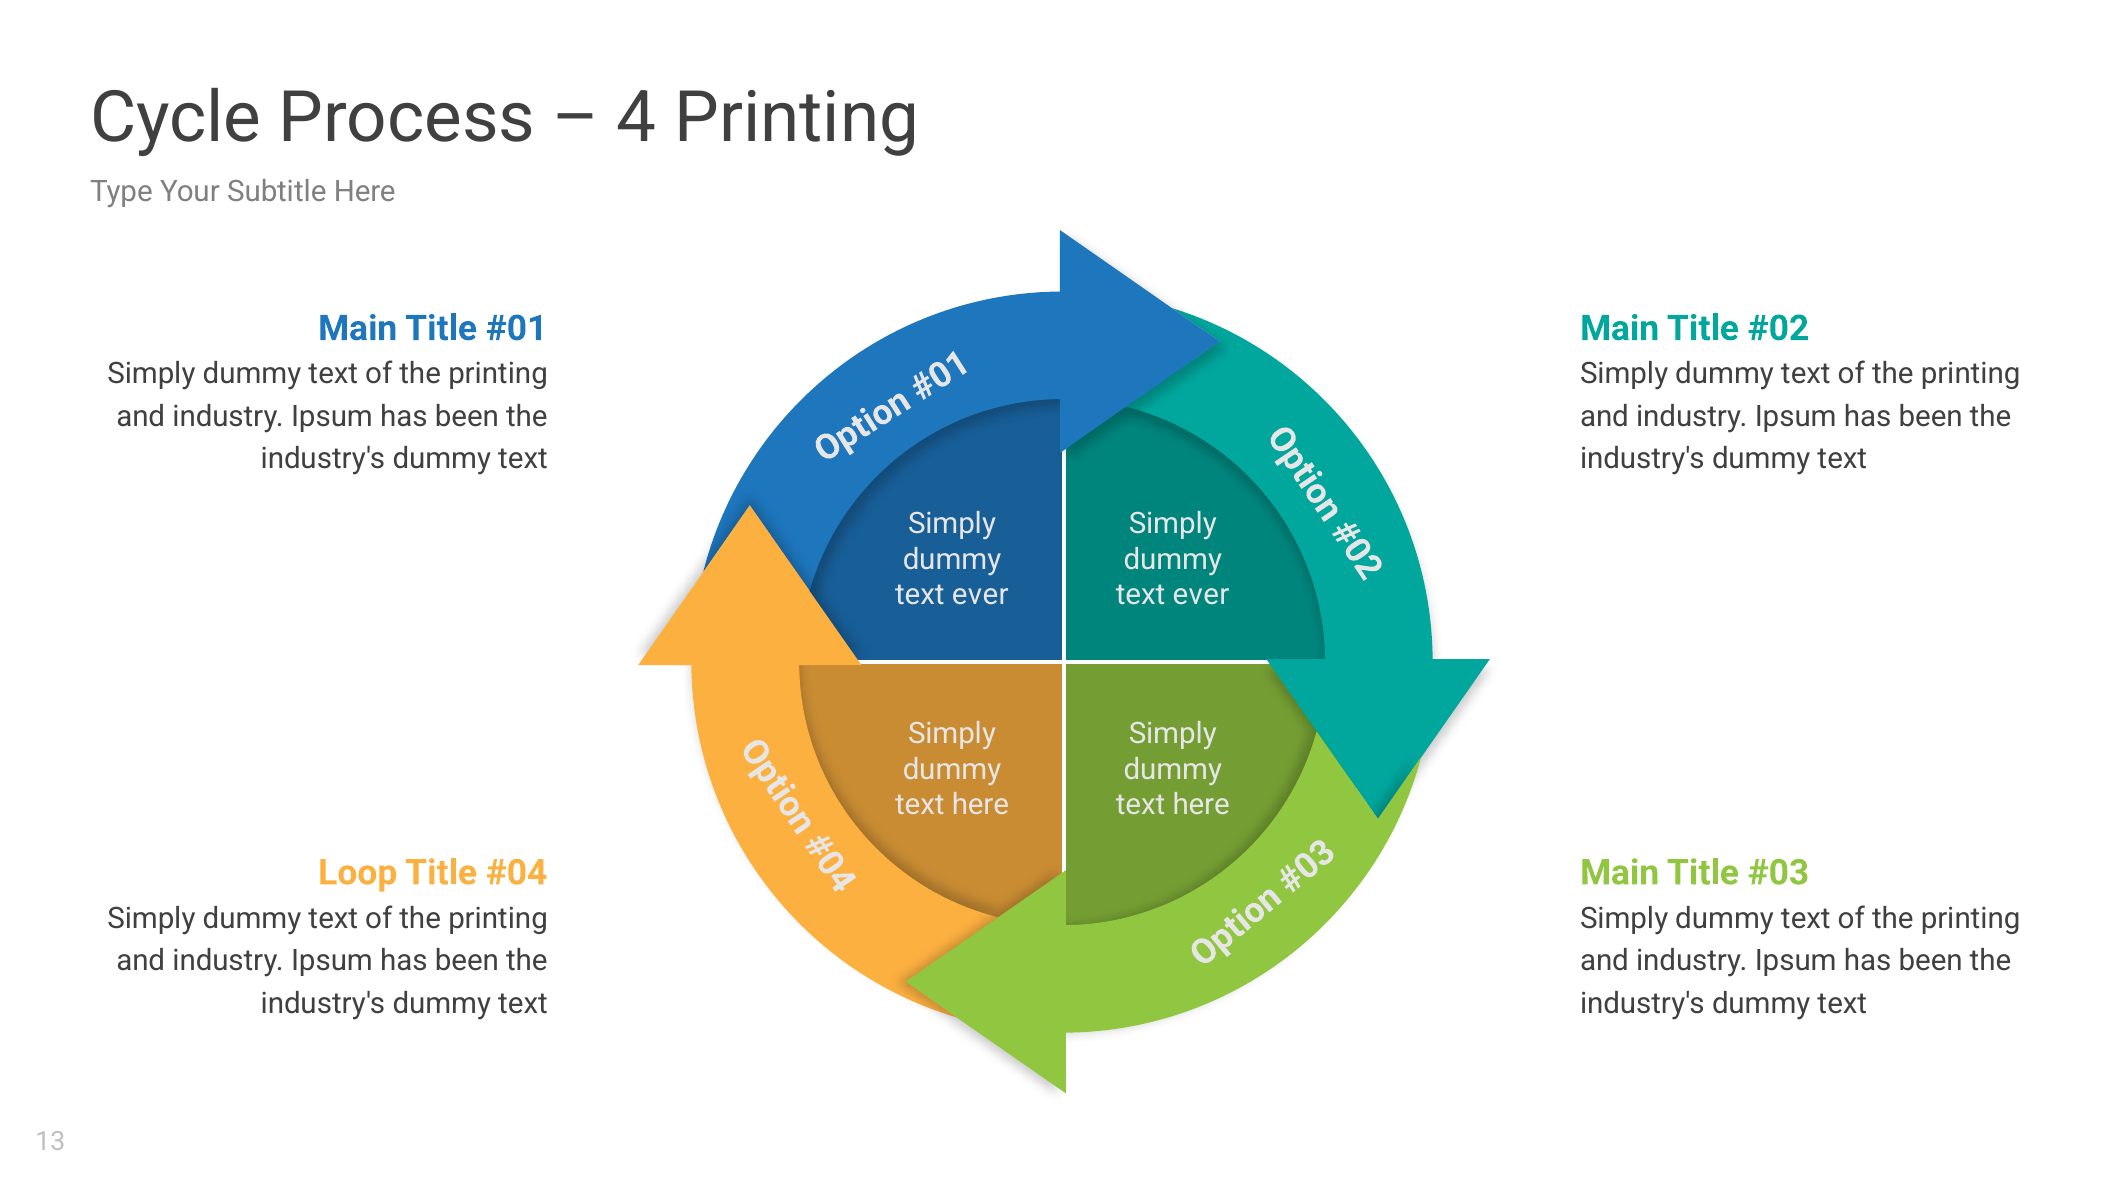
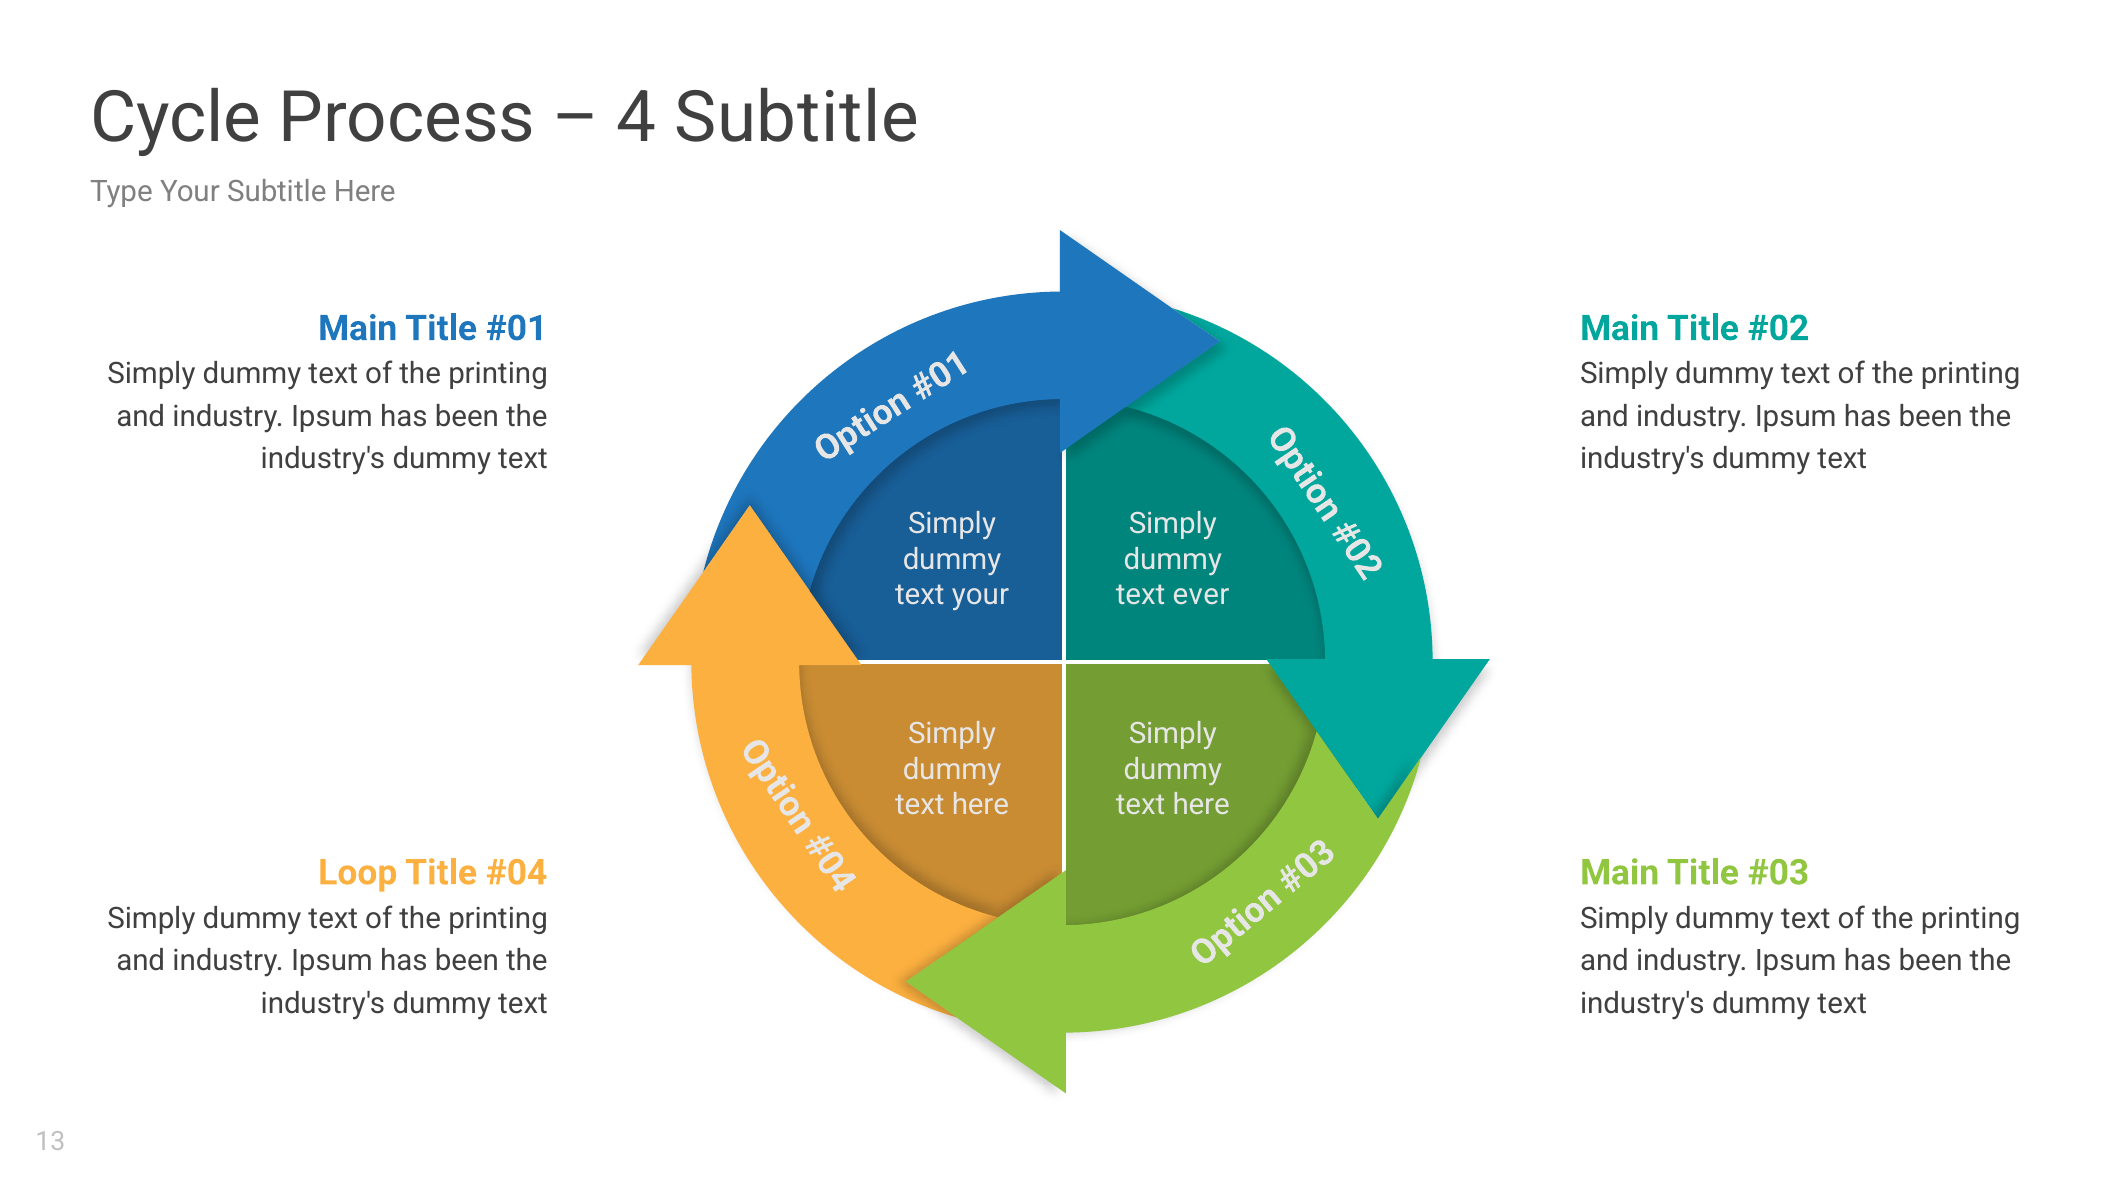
4 Printing: Printing -> Subtitle (797, 118)
ever: ever -> your (980, 595)
